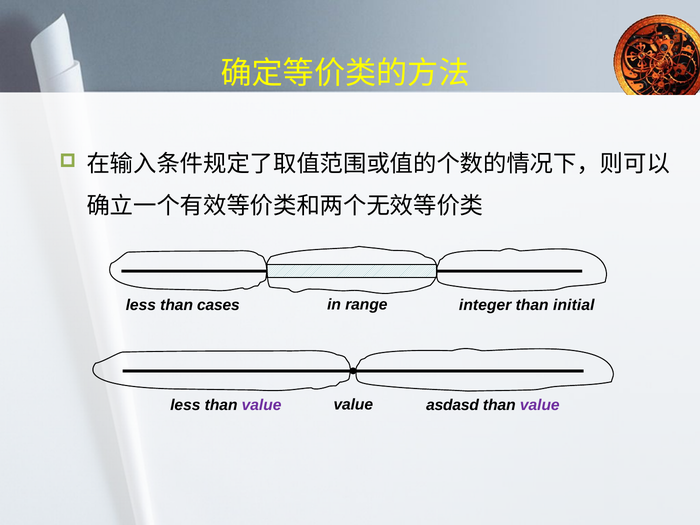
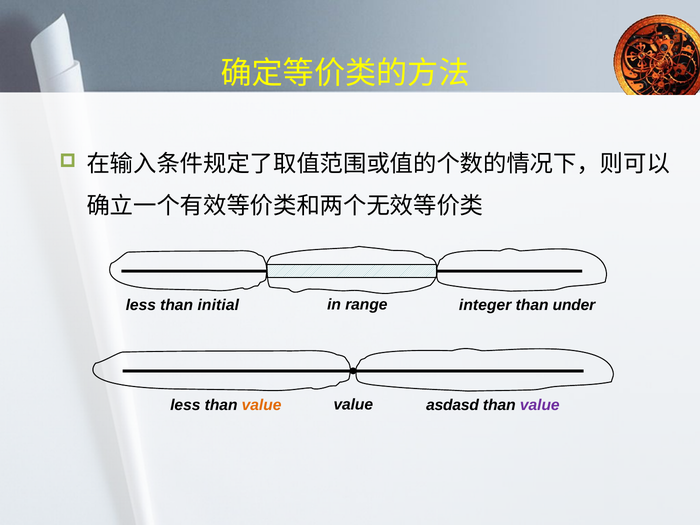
initial: initial -> under (574, 305)
cases: cases -> initial (218, 305)
value colour: purple -> orange (262, 405)
